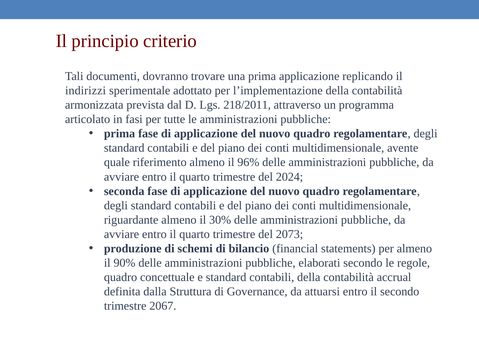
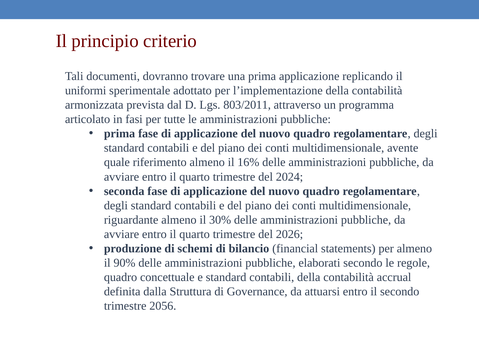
indirizzi: indirizzi -> uniformi (86, 91)
218/2011: 218/2011 -> 803/2011 (247, 105)
96%: 96% -> 16% (248, 162)
2073: 2073 -> 2026 (289, 234)
2067: 2067 -> 2056 (163, 306)
